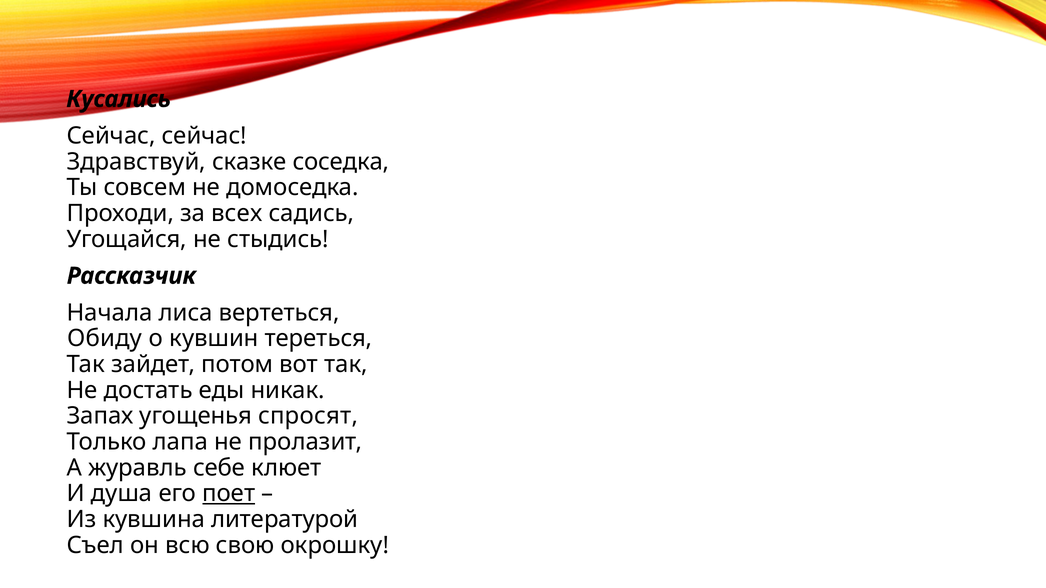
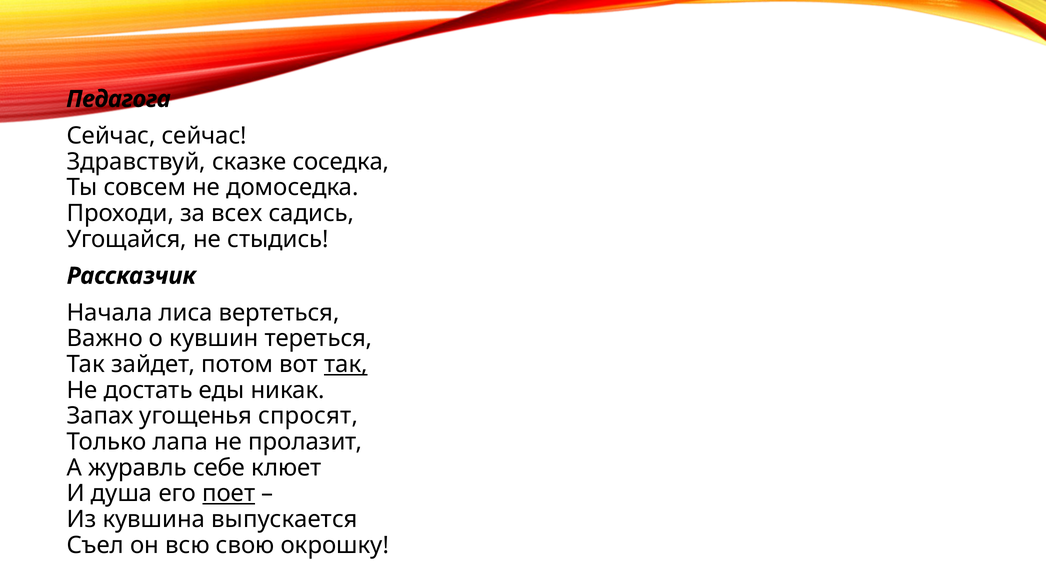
Кусались: Кусались -> Педагога (118, 99)
Обиду: Обиду -> Важно (105, 339)
так underline: none -> present (346, 365)
литературой: литературой -> выпускается (285, 520)
